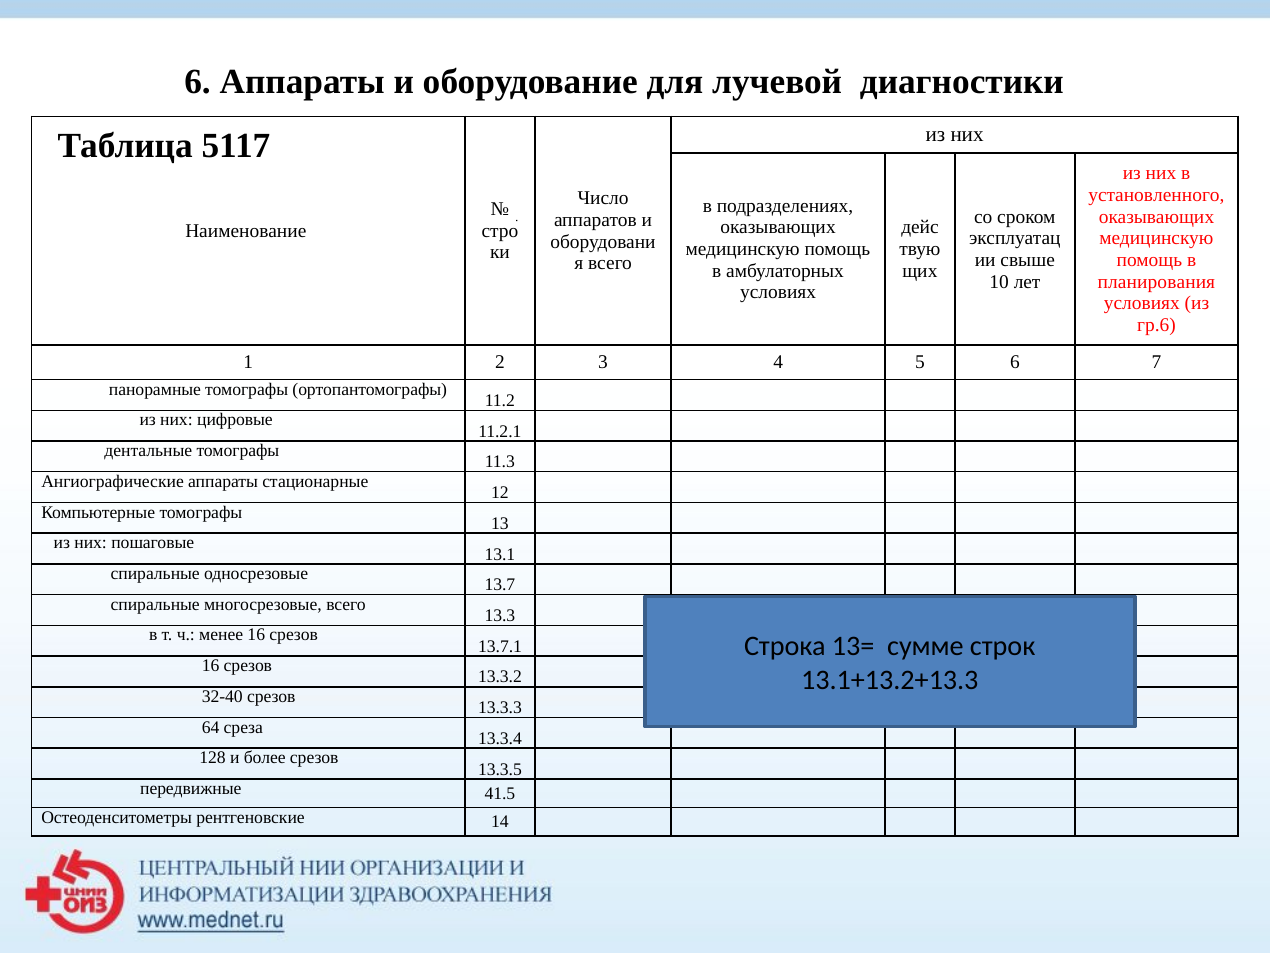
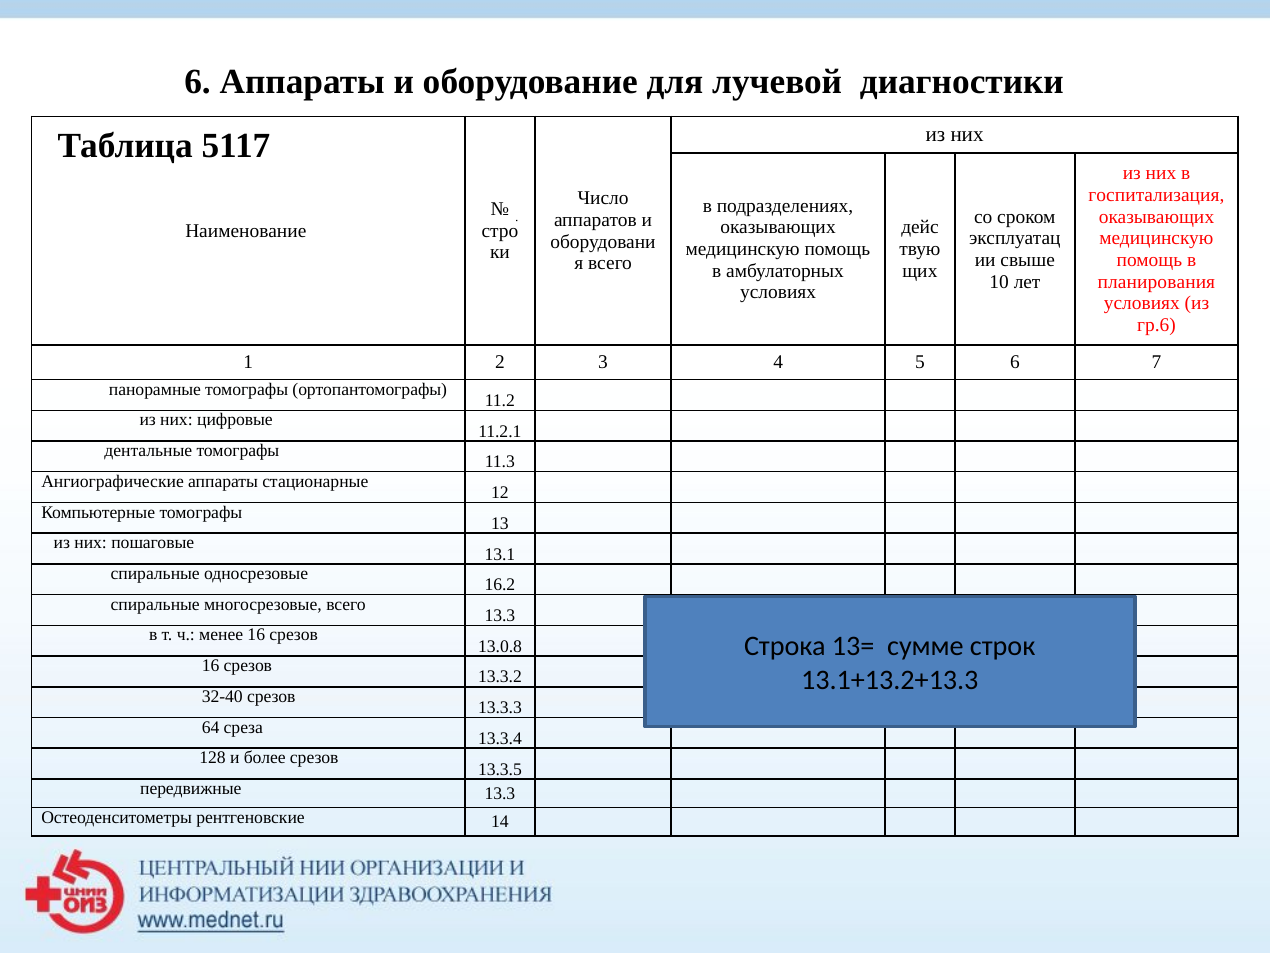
установленного: установленного -> госпитализация (1156, 195)
13.7: 13.7 -> 16.2 (500, 585)
13.7.1: 13.7.1 -> 13.0.8 (500, 646)
передвижные 41.5: 41.5 -> 13.3 (500, 793)
